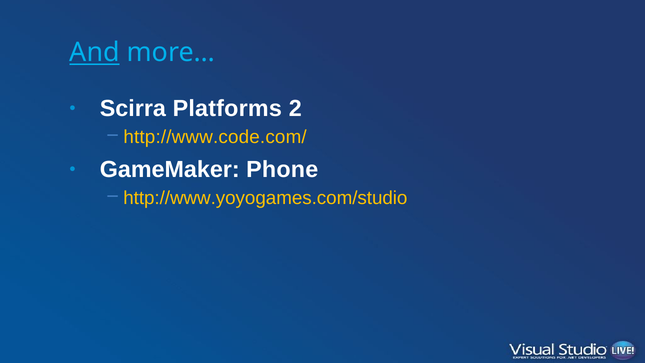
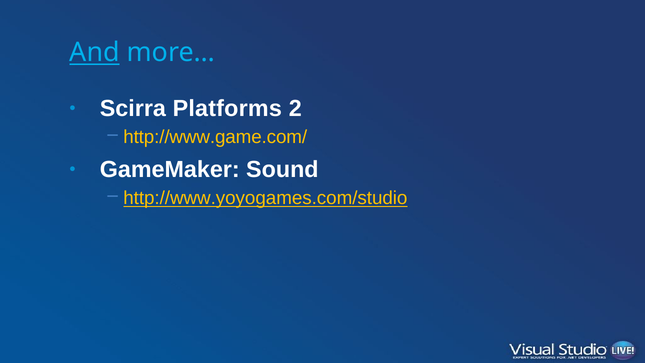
http://www.code.com/: http://www.code.com/ -> http://www.game.com/ (215, 137)
Phone: Phone -> Sound (282, 170)
http://www.yoyogames.com/studio underline: none -> present (265, 198)
